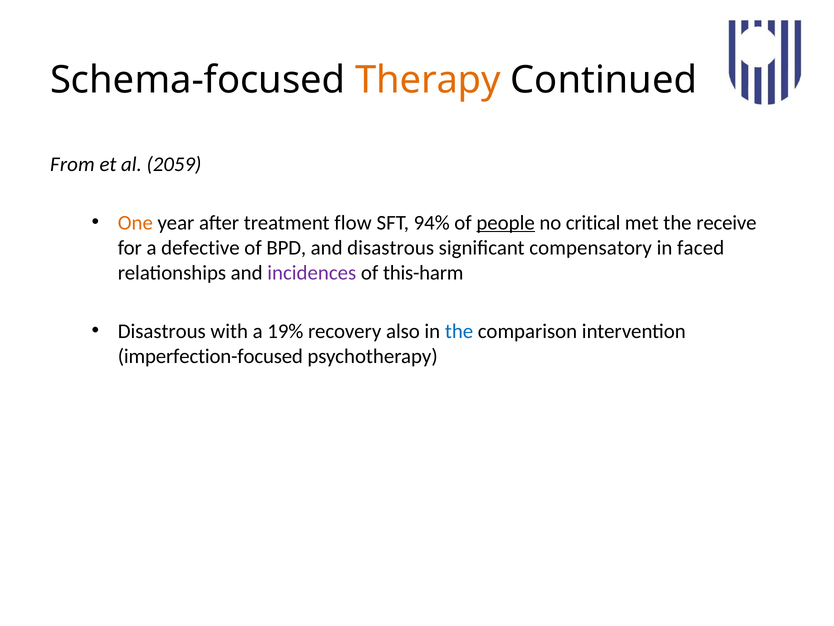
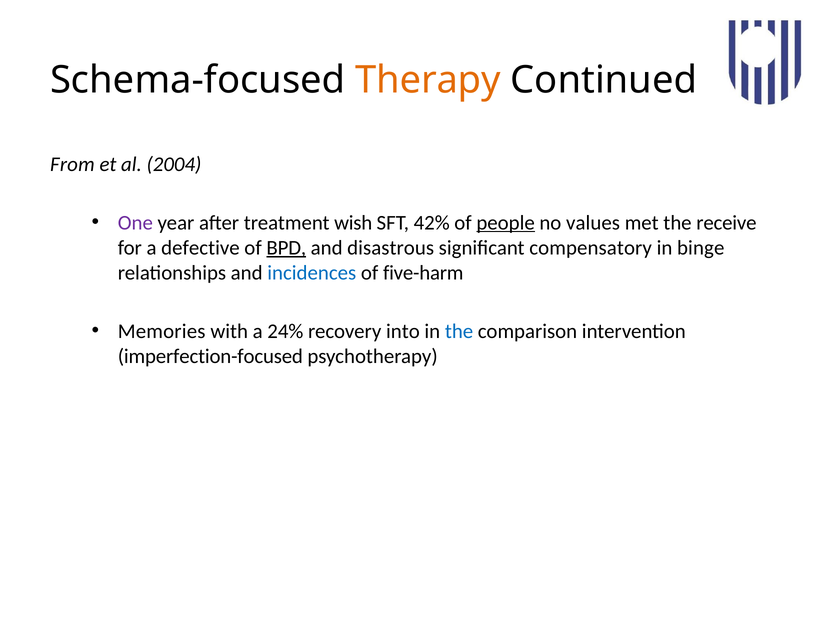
2059: 2059 -> 2004 (174, 164)
One colour: orange -> purple (135, 222)
flow: flow -> wish (353, 222)
94%: 94% -> 42% (432, 222)
critical: critical -> values (593, 222)
BPD underline: none -> present (286, 247)
faced: faced -> binge (701, 247)
incidences colour: purple -> blue (312, 273)
this-harm: this-harm -> five-harm (423, 273)
Disastrous: Disastrous -> Memories (162, 331)
19%: 19% -> 24% (285, 331)
also: also -> into (403, 331)
